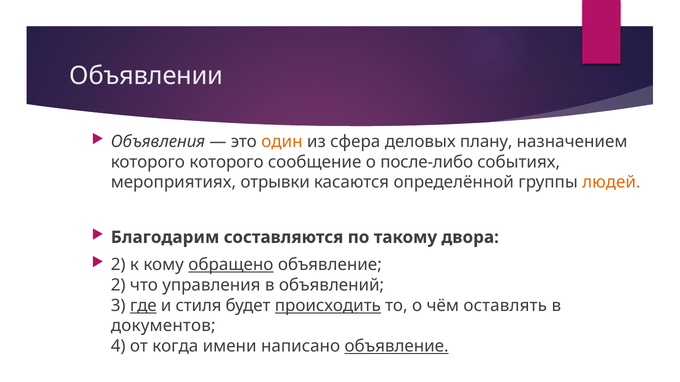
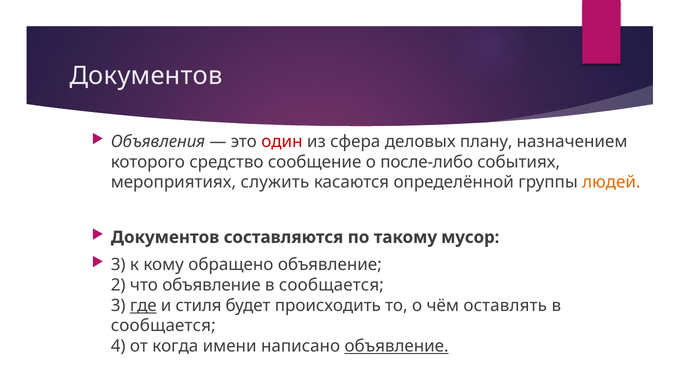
Объявлении: Объявлении -> Документов (146, 76)
один colour: orange -> red (282, 142)
которого которого: которого -> средство (226, 162)
отрывки: отрывки -> служить (275, 183)
Благодарим: Благодарим -> Документов (165, 238)
двора: двора -> мусор (470, 238)
2: 2 -> 3 (118, 265)
обращено underline: present -> none (231, 265)
что управления: управления -> объявление (211, 285)
объявлений: объявлений -> сообщается (331, 285)
происходить underline: present -> none (328, 306)
документов: документов -> сообщается (163, 326)
